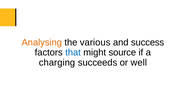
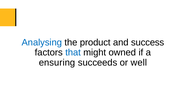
Analysing colour: orange -> blue (42, 42)
various: various -> product (95, 42)
source: source -> owned (122, 52)
charging: charging -> ensuring (57, 62)
